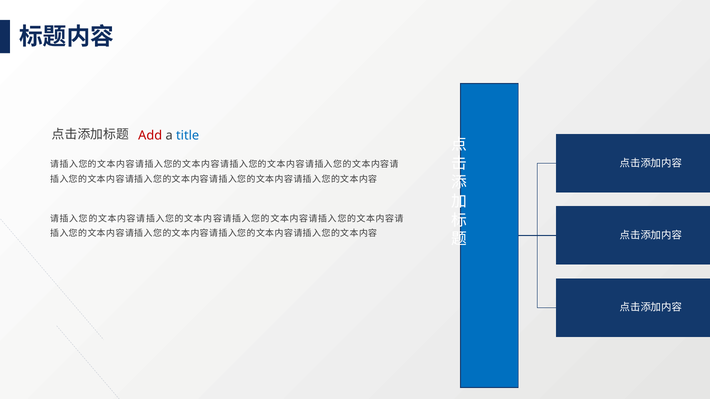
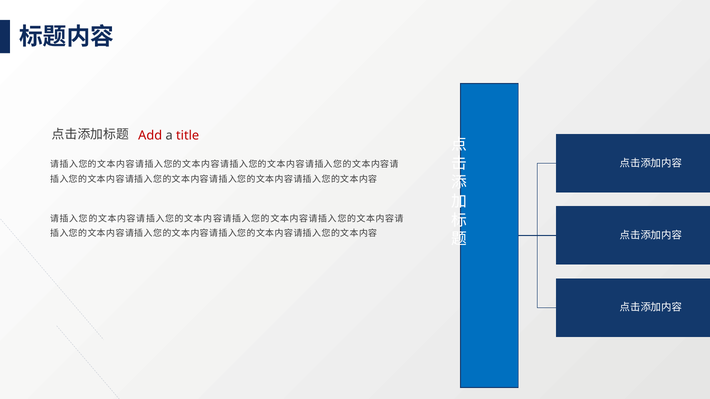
title colour: blue -> red (188, 136)
